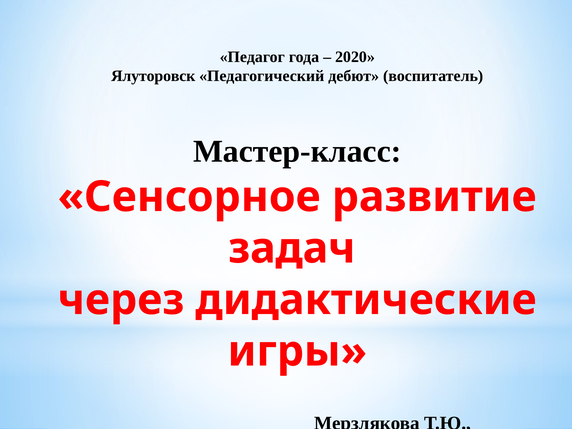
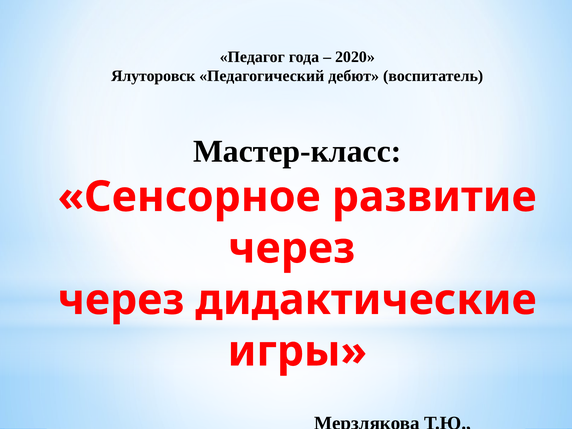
задач: задач -> через (292, 248)
